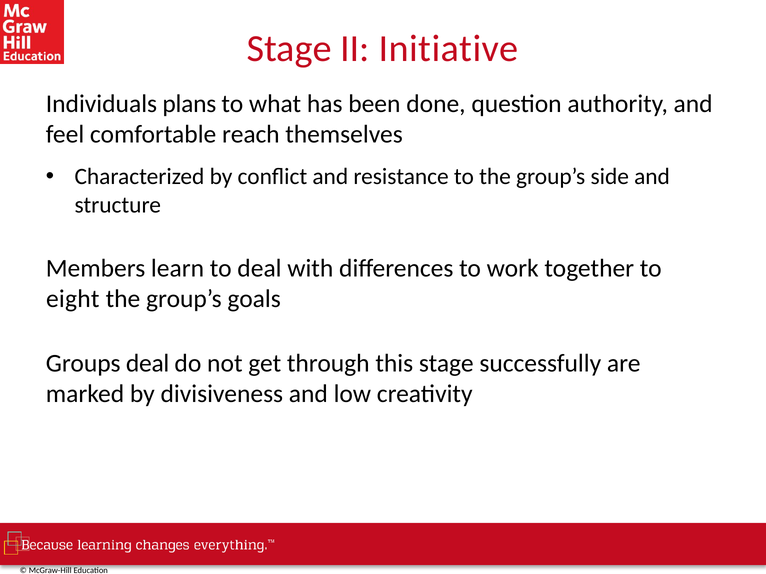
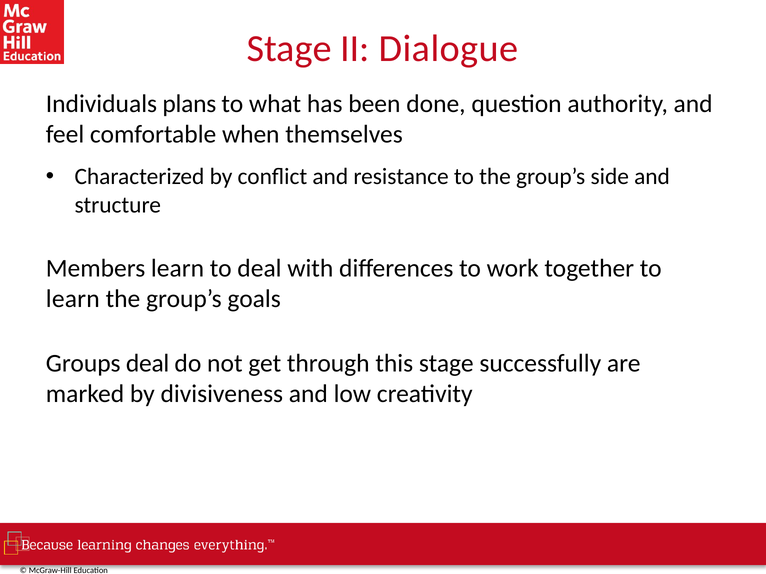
Initiative: Initiative -> Dialogue (449, 49)
reach: reach -> when (251, 135)
eight: eight -> learn (73, 299)
